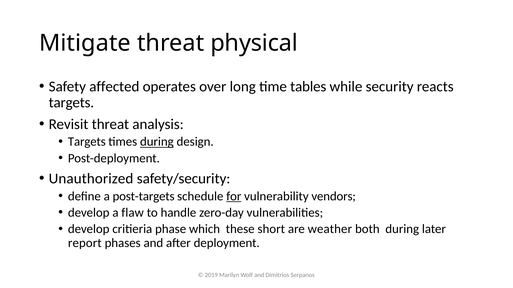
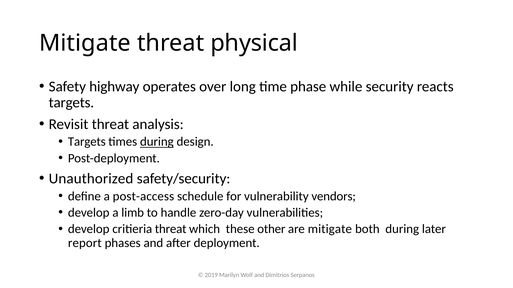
affected: affected -> highway (114, 87)
tables: tables -> phase (308, 87)
post-targets: post-targets -> post-access (143, 197)
for underline: present -> none (234, 197)
flaw: flaw -> limb (133, 213)
critieria phase: phase -> threat (171, 230)
short: short -> other (271, 230)
are weather: weather -> mitigate (330, 230)
